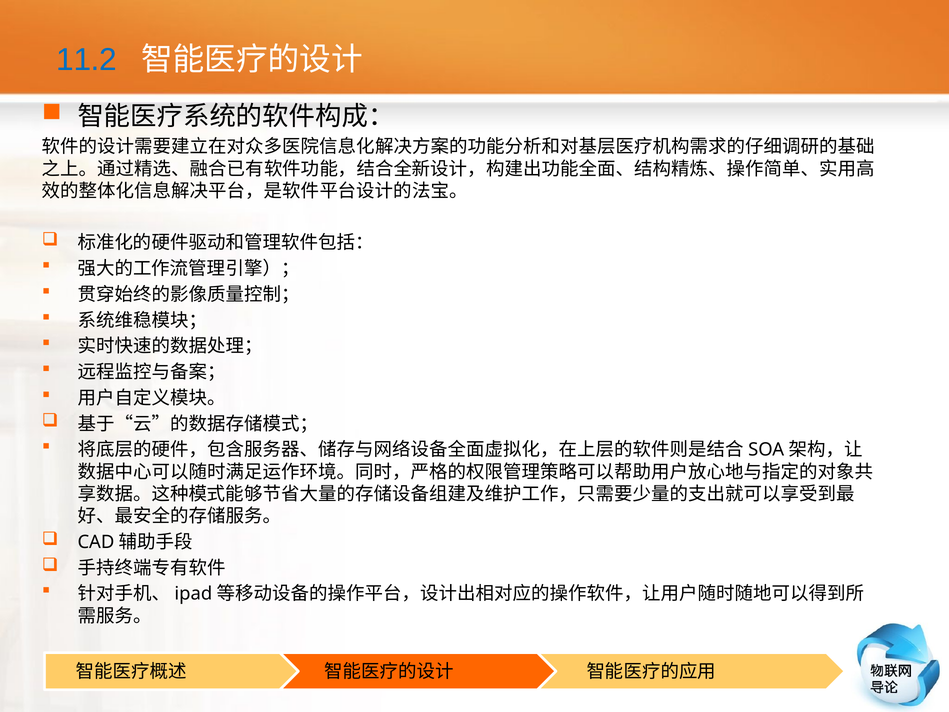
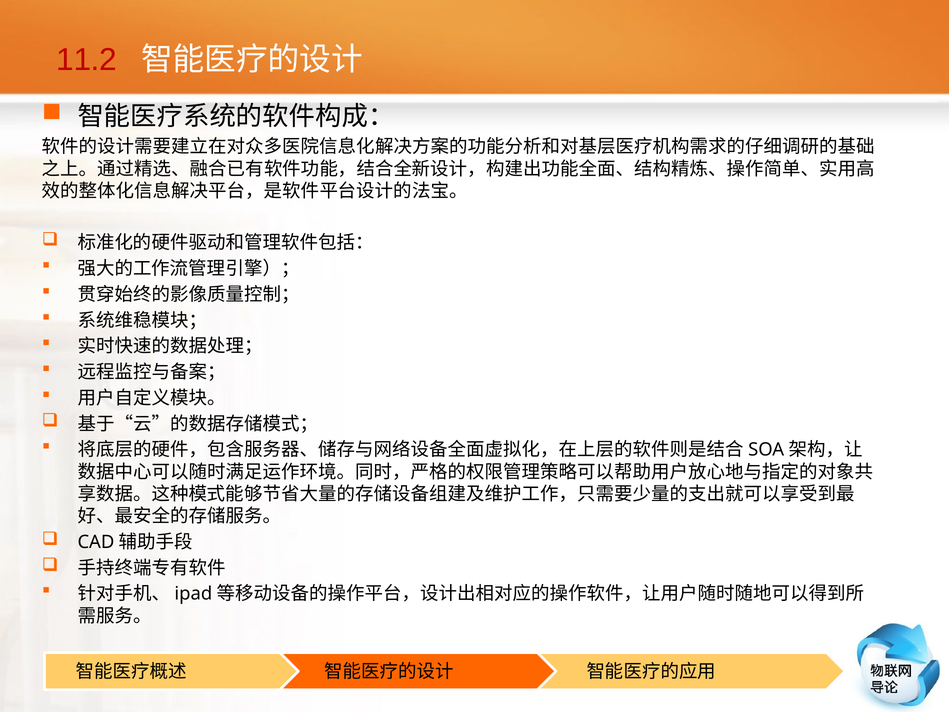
11.2 colour: blue -> red (87, 60)
